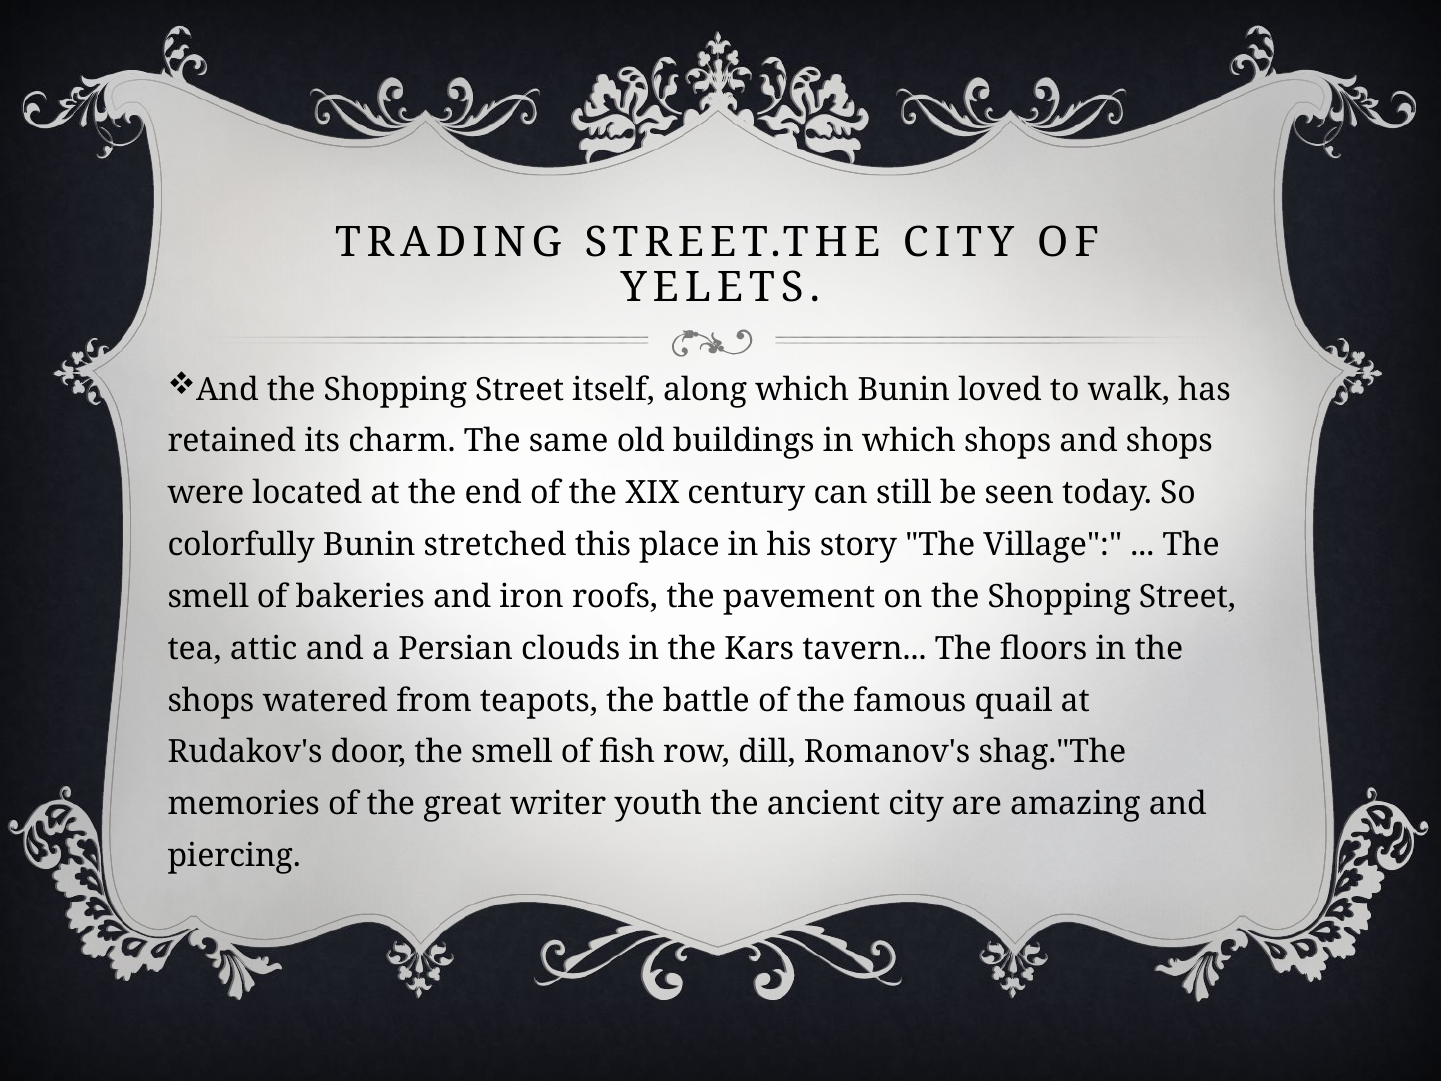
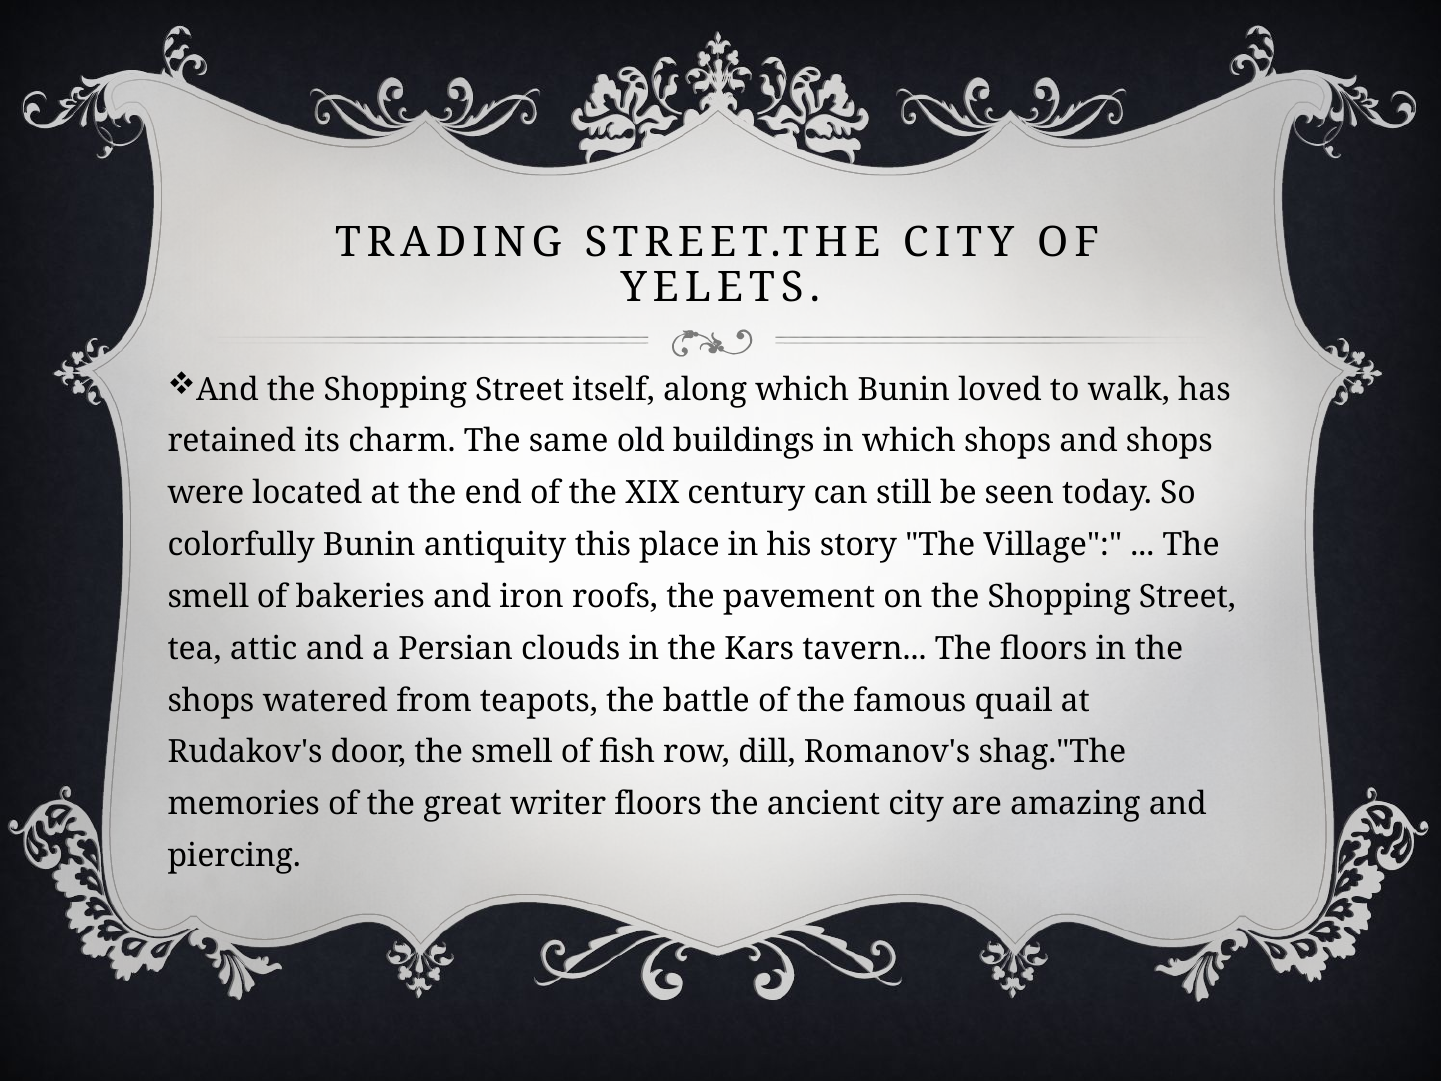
stretched: stretched -> antiquity (495, 545)
writer youth: youth -> floors (658, 804)
